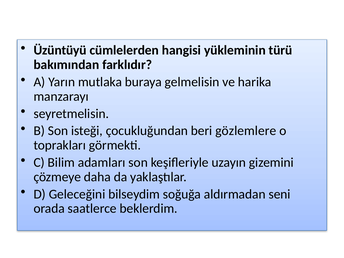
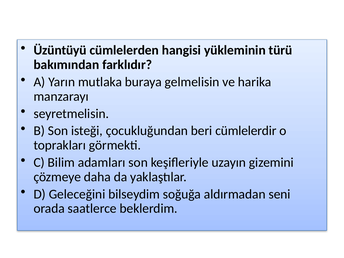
gözlemlere: gözlemlere -> cümlelerdir (246, 131)
